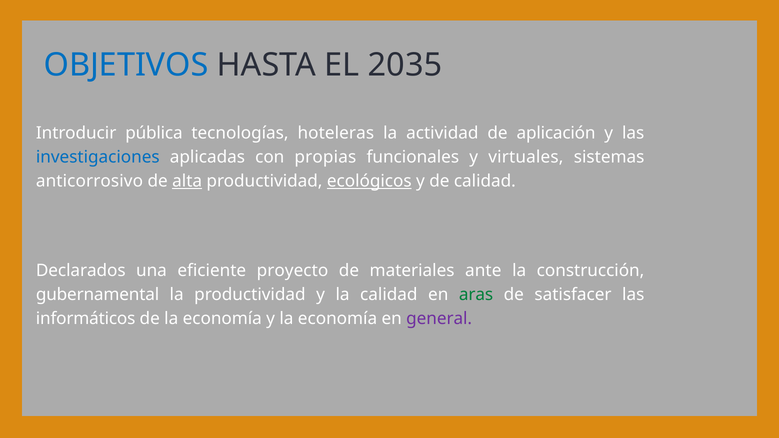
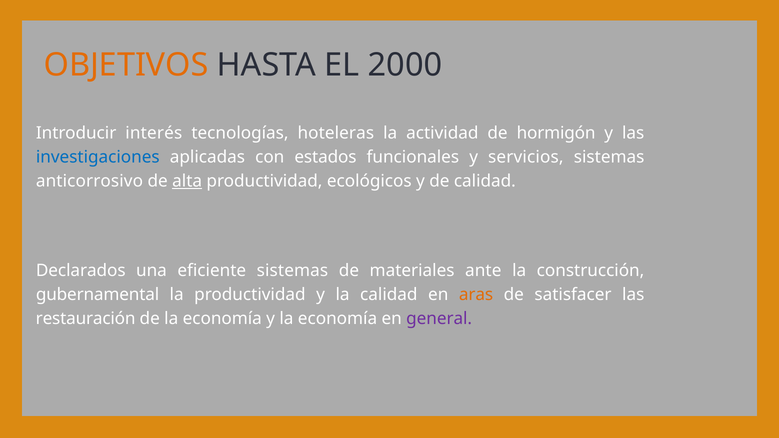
OBJETIVOS colour: blue -> orange (126, 65)
2035: 2035 -> 2000 (405, 65)
pública: pública -> interés (154, 133)
aplicación: aplicación -> hormigón (556, 133)
propias: propias -> estados (325, 157)
virtuales: virtuales -> servicios (526, 157)
ecológicos underline: present -> none (369, 181)
eficiente proyecto: proyecto -> sistemas (292, 271)
aras colour: green -> orange (476, 295)
informáticos: informáticos -> restauración (86, 319)
